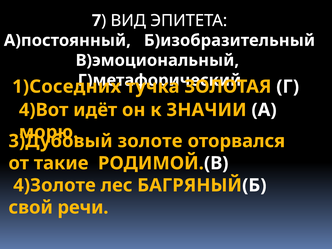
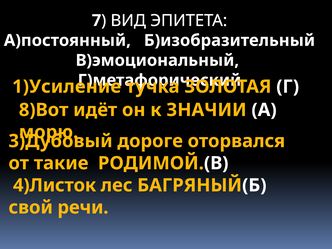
1)Соседних: 1)Соседних -> 1)Усиление (67, 87)
4)Вот: 4)Вот -> 8)Вот (44, 110)
золоте: золоте -> дороге (150, 141)
4)Золоте: 4)Золоте -> 4)Листок (55, 185)
